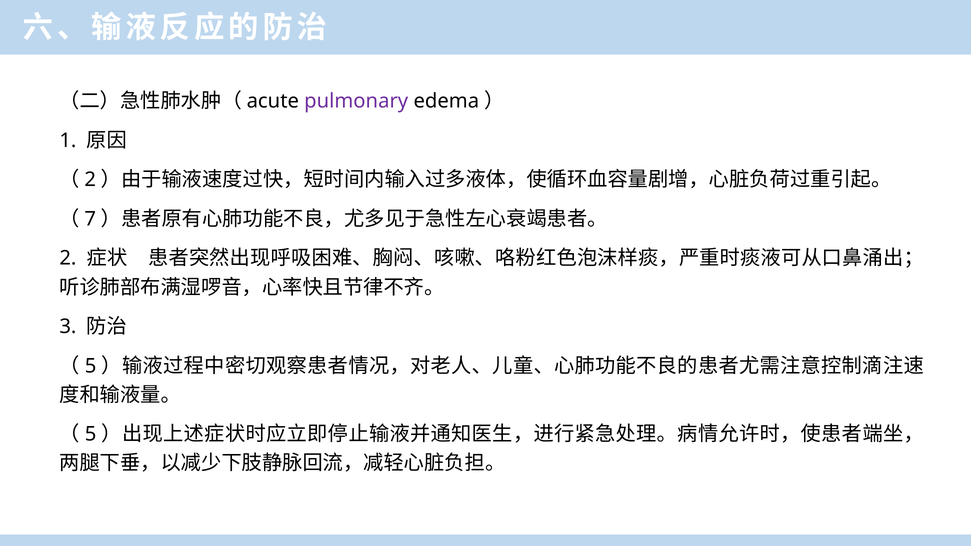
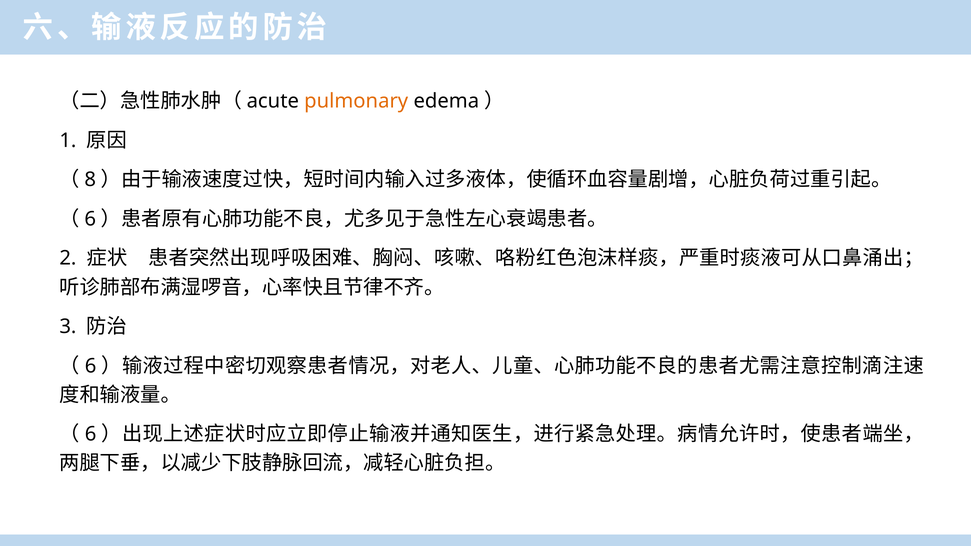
pulmonary colour: purple -> orange (356, 101)
2: 2 -> 8 (90, 180)
7: 7 -> 6 (90, 219)
5: 5 -> 6 (91, 366)
5: 5 -> 6 (91, 434)
